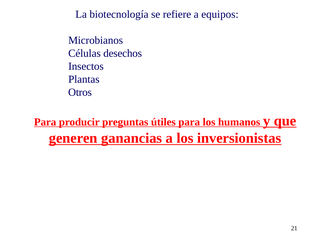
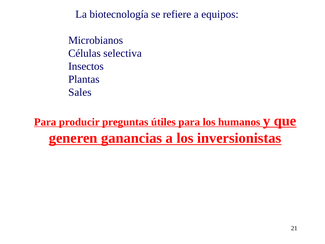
desechos: desechos -> selectiva (123, 53)
Otros: Otros -> Sales (80, 92)
